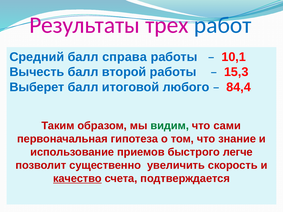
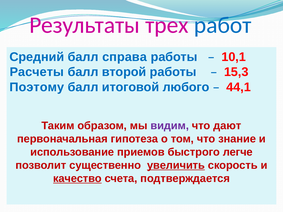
Вычесть: Вычесть -> Расчеты (37, 72)
Выберет: Выберет -> Поэтому (37, 87)
84,4: 84,4 -> 44,1 (239, 87)
видим colour: green -> purple (170, 126)
сами: сами -> дают (227, 126)
увеличить underline: none -> present (176, 165)
